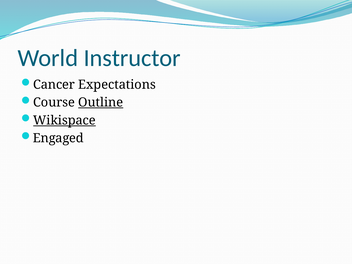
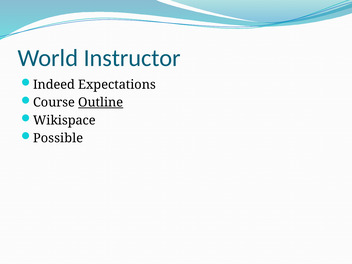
Cancer: Cancer -> Indeed (54, 85)
Wikispace underline: present -> none (64, 120)
Engaged: Engaged -> Possible (58, 138)
